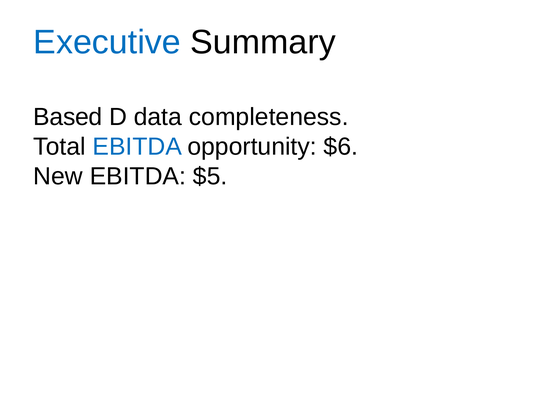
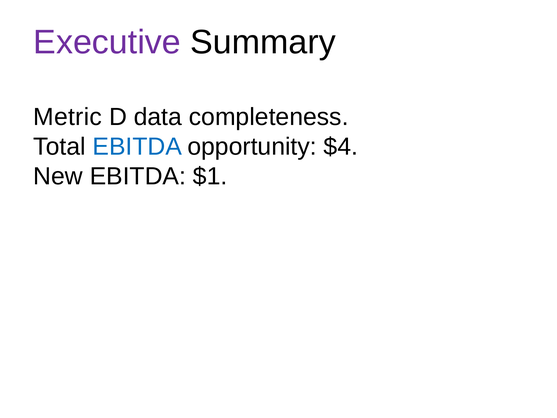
Executive colour: blue -> purple (107, 42)
Based: Based -> Metric (68, 117)
$6: $6 -> $4 (341, 147)
$5: $5 -> $1 (210, 176)
